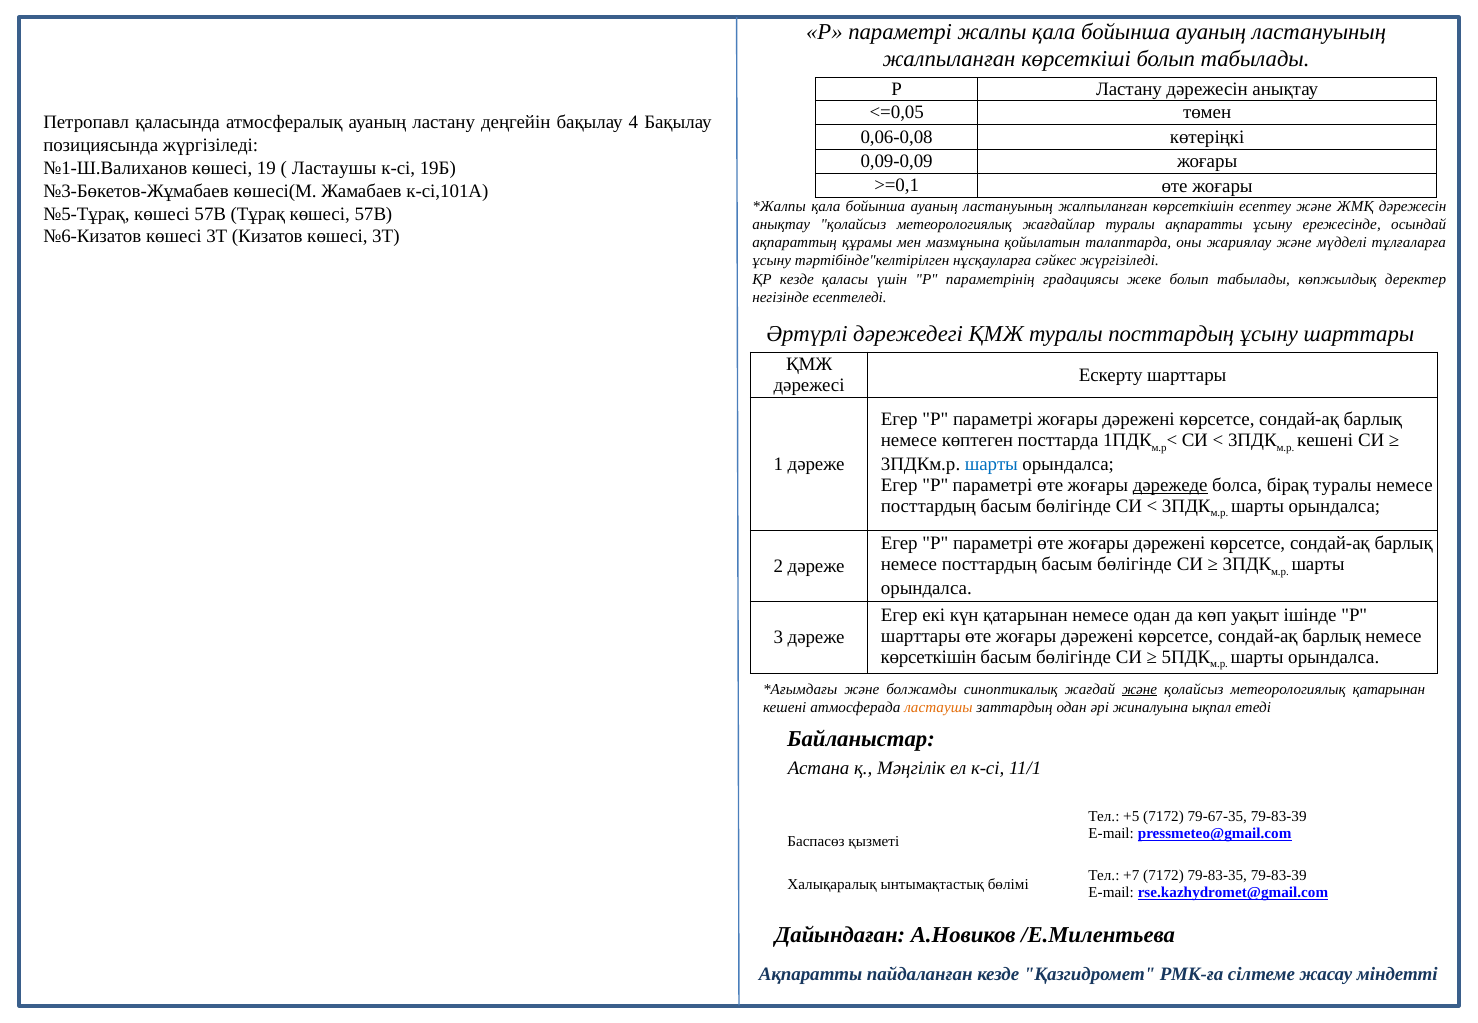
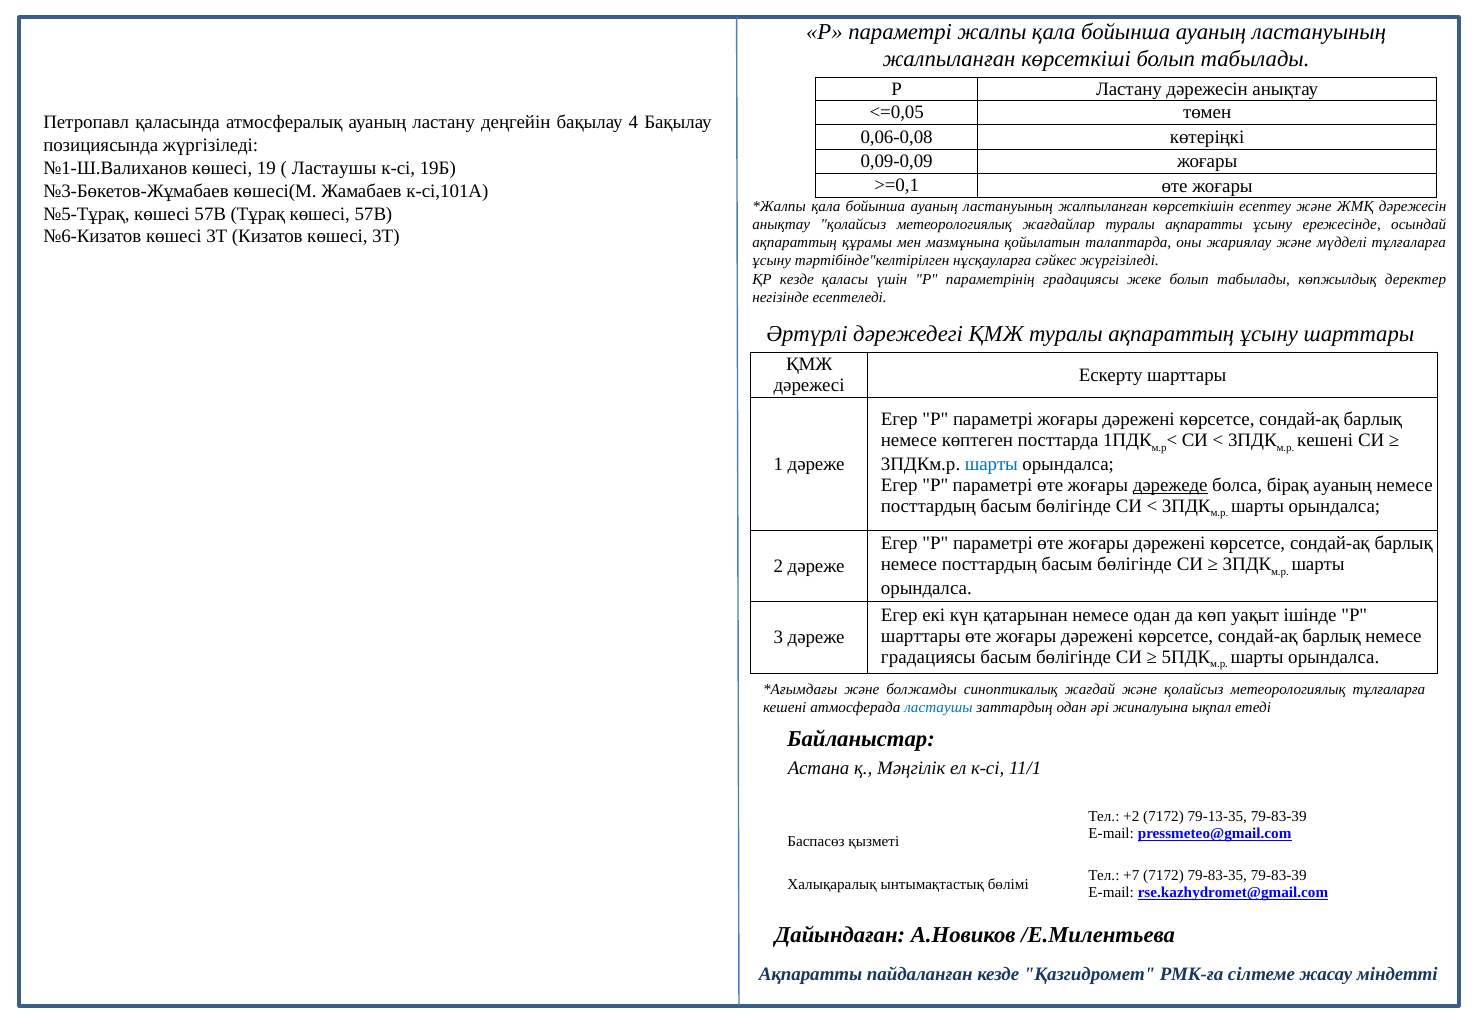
туралы посттардың: посттардың -> ақпараттың (1171, 334)
бірақ туралы: туралы -> ауаның (1343, 485)
көрсеткішін: көрсеткішін -> градациясы (928, 657)
және underline: present -> none (1140, 690)
метеорологиялық қатарынан: қатарынан -> тұлғаларға (1389, 690)
ластаушы colour: orange -> blue (938, 708)
+5: +5 -> +2 (1131, 817)
79-67-35: 79-67-35 -> 79-13-35 (1217, 817)
